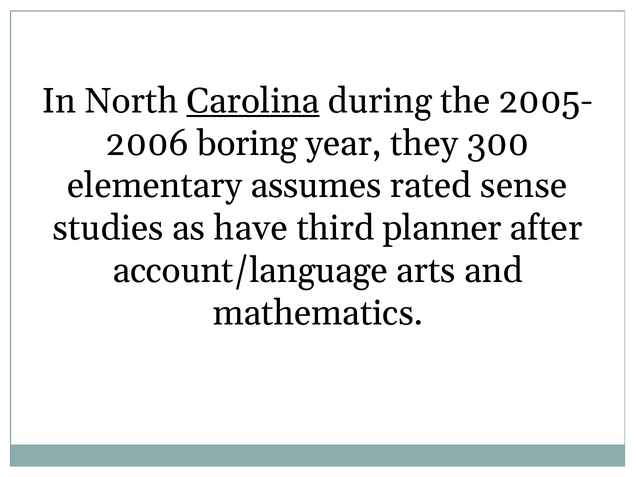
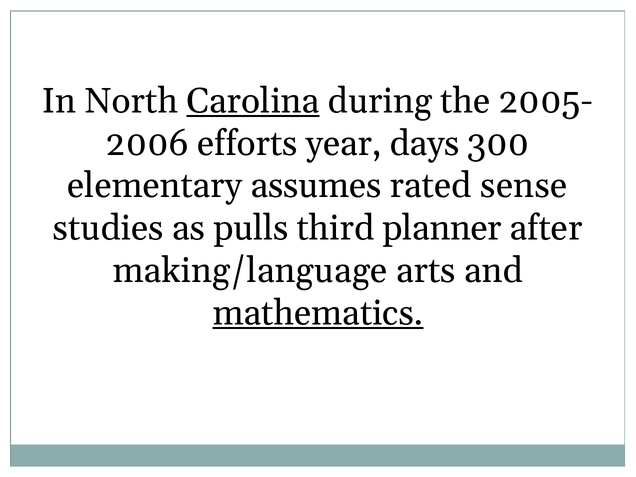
boring: boring -> efforts (247, 143)
they: they -> days (425, 143)
have: have -> pulls (251, 228)
account/language: account/language -> making/language (250, 271)
mathematics underline: none -> present (318, 313)
